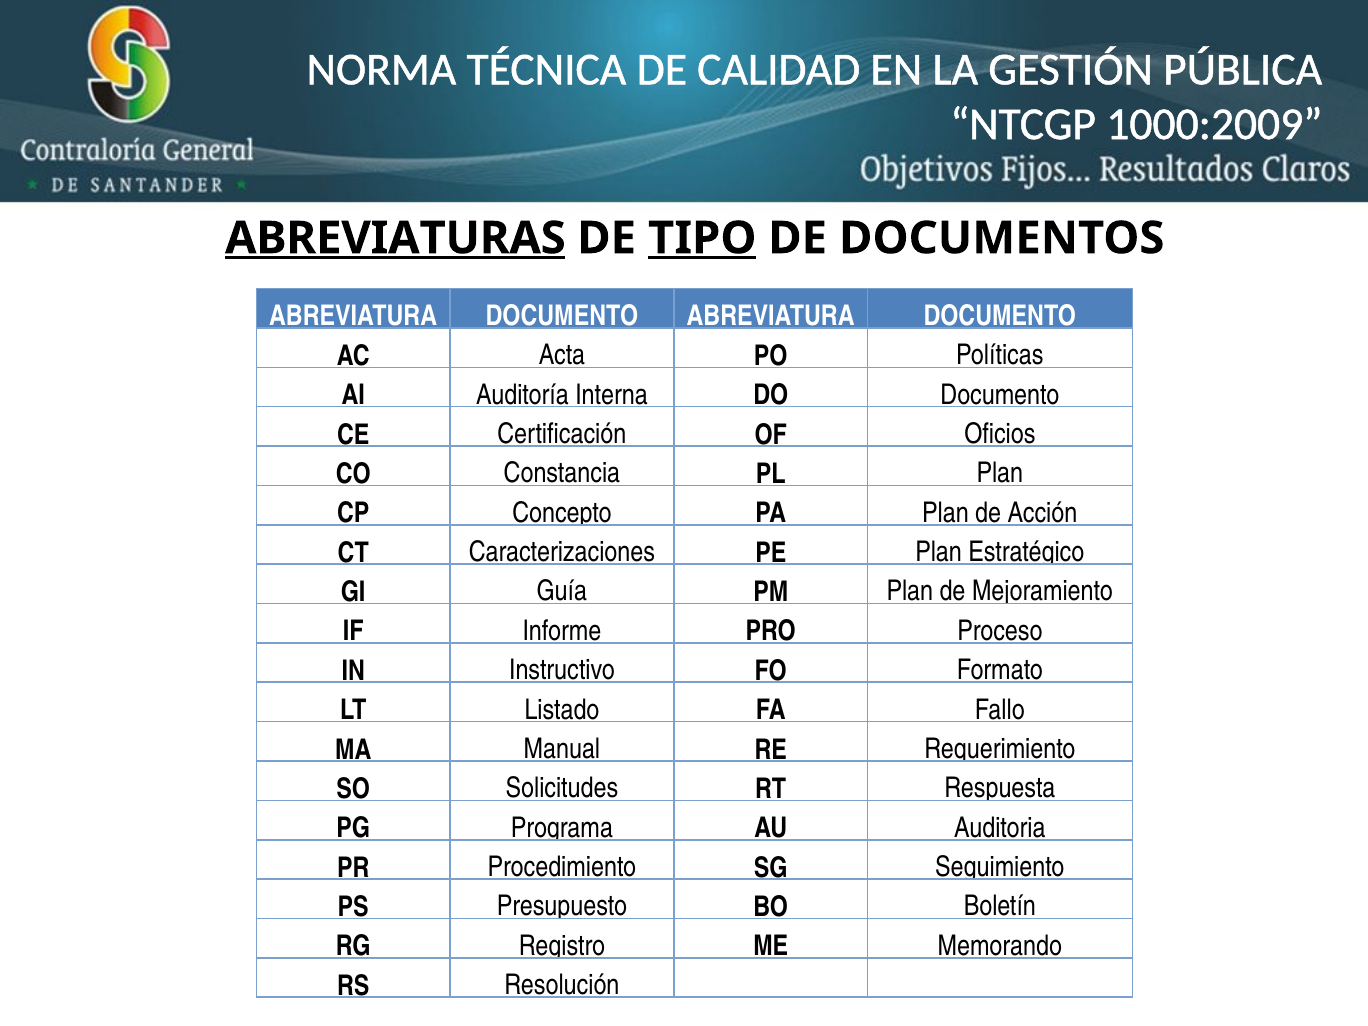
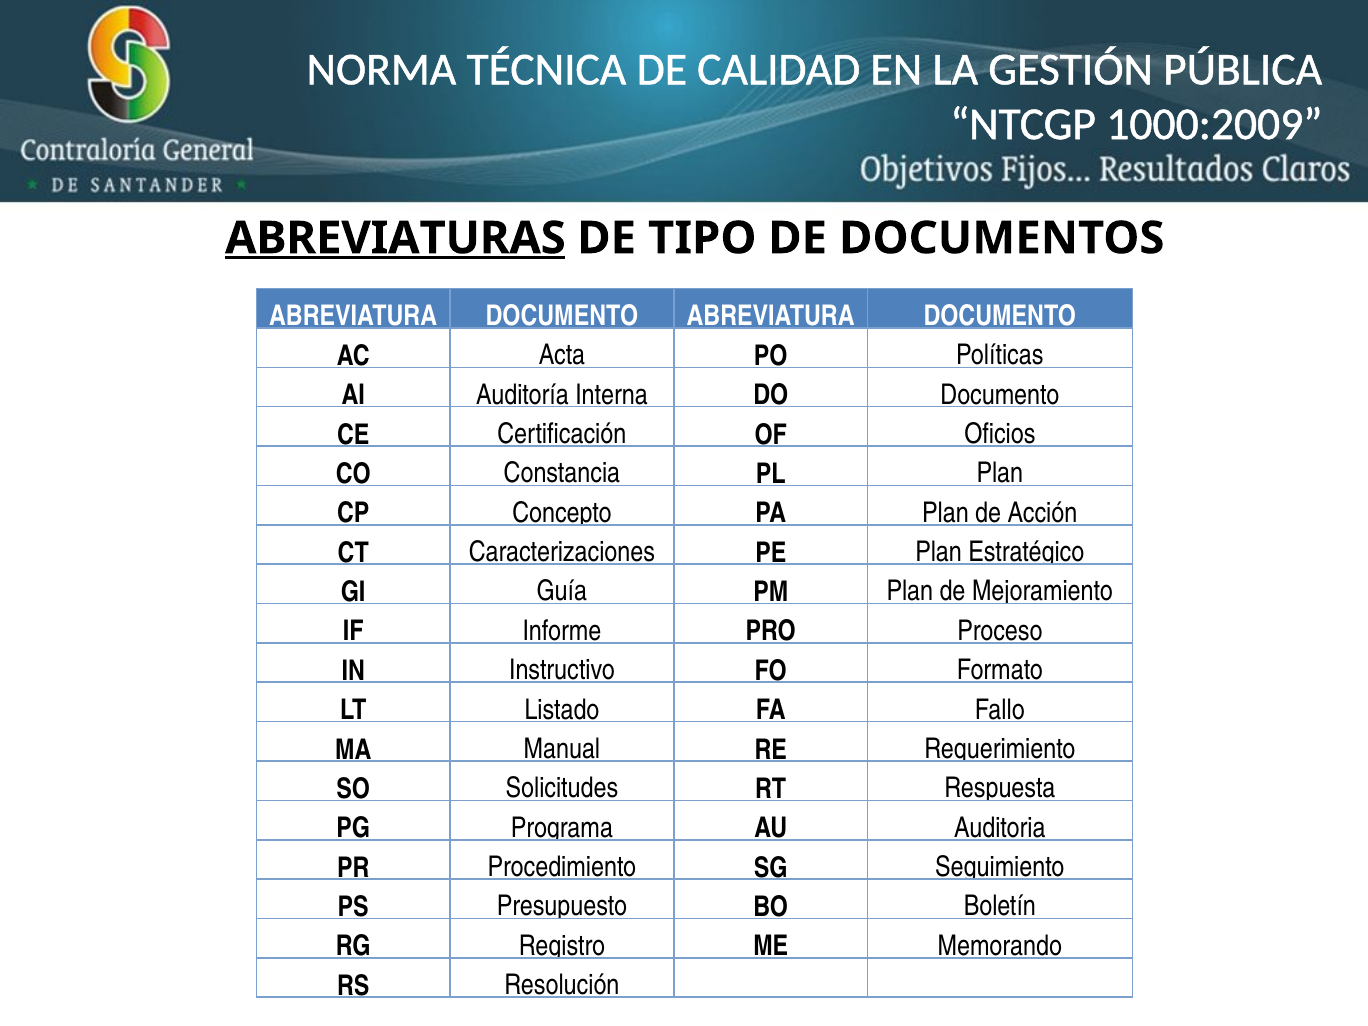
TIPO underline: present -> none (702, 238)
